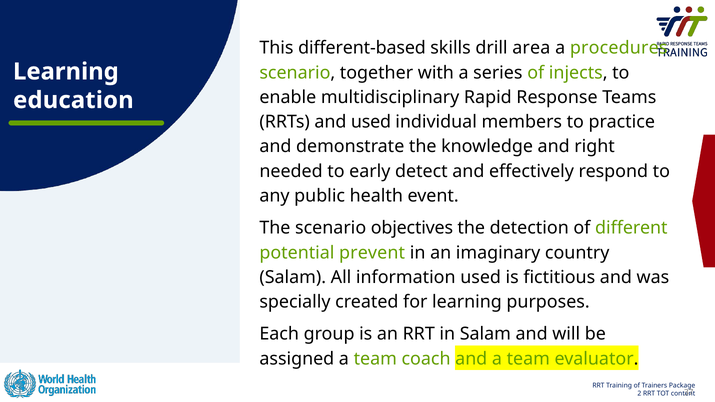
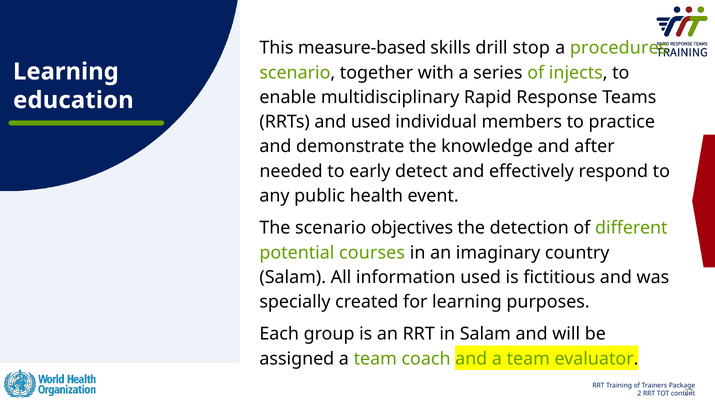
different-based: different-based -> measure-based (362, 48)
area: area -> stop (531, 48)
right: right -> after (595, 147)
prevent: prevent -> courses (372, 253)
